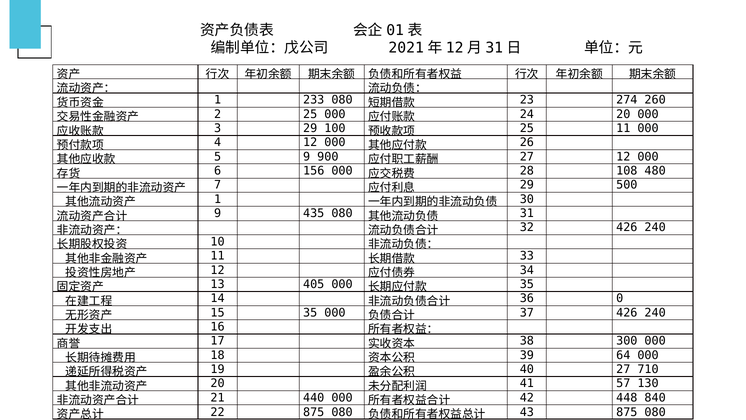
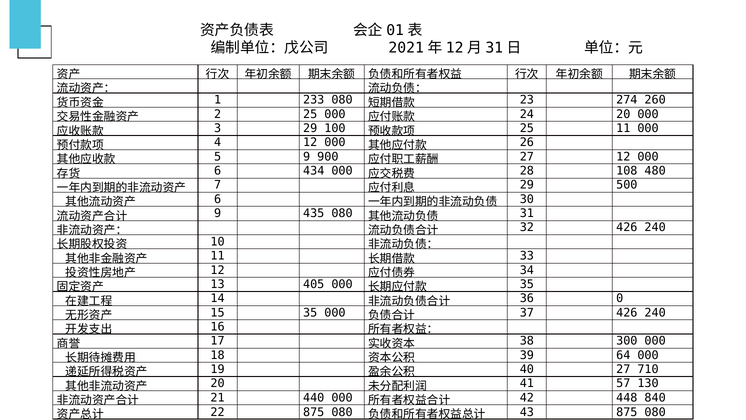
156: 156 -> 434 (314, 171)
1: 1 -> 6 (218, 199)
